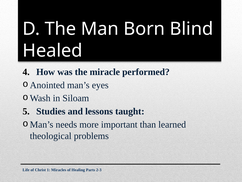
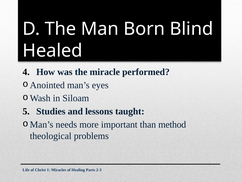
learned: learned -> method (172, 124)
